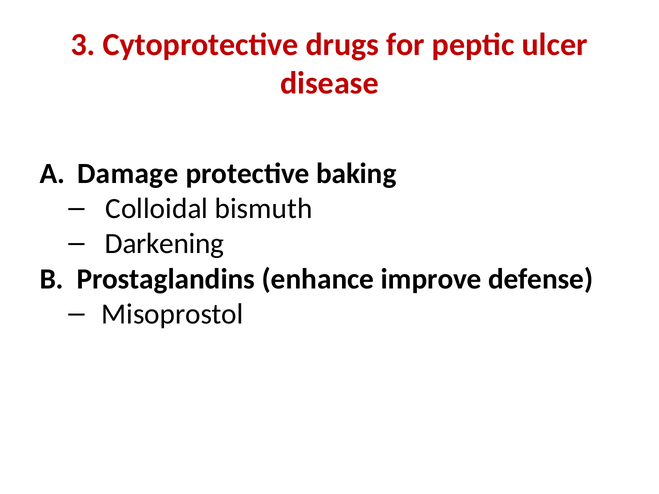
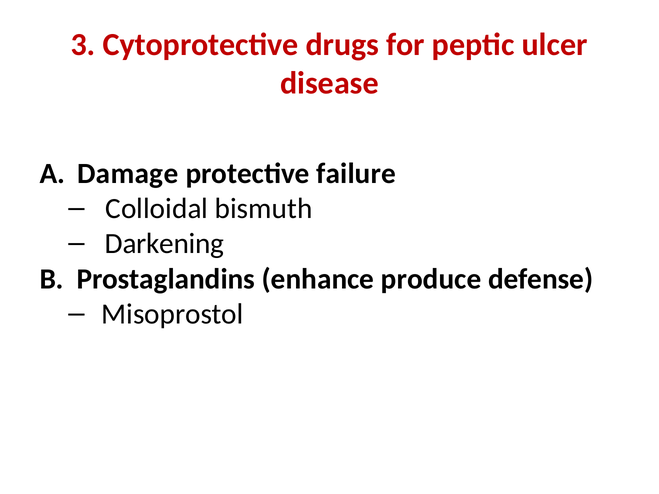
baking: baking -> failure (356, 173)
improve: improve -> produce (431, 279)
